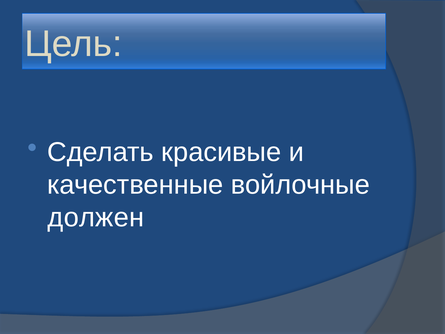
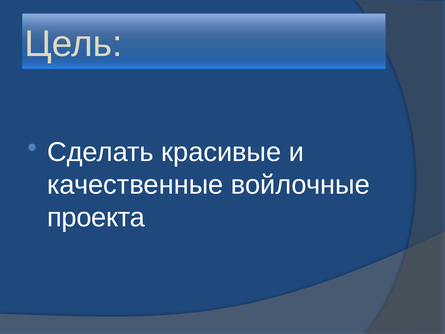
должен: должен -> проекта (96, 217)
